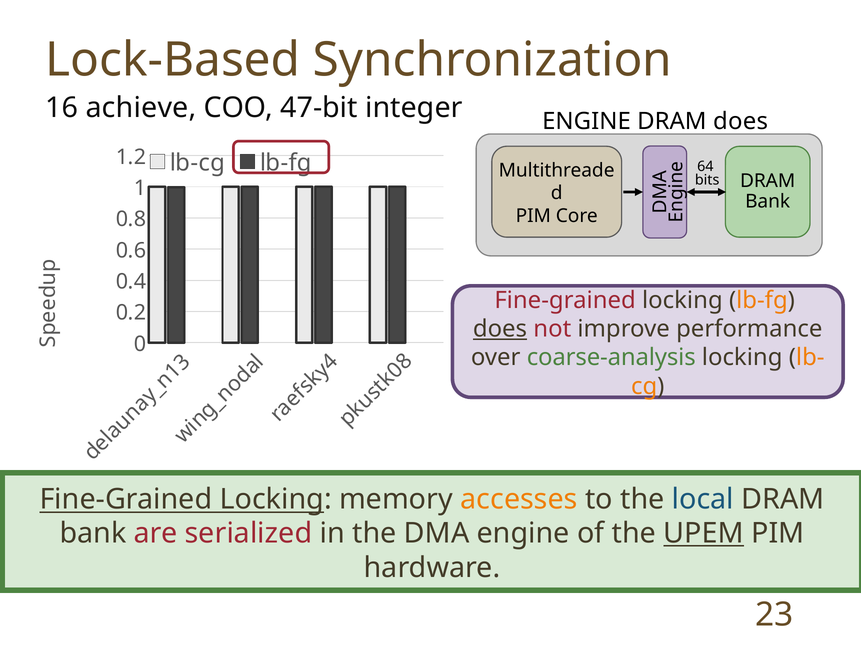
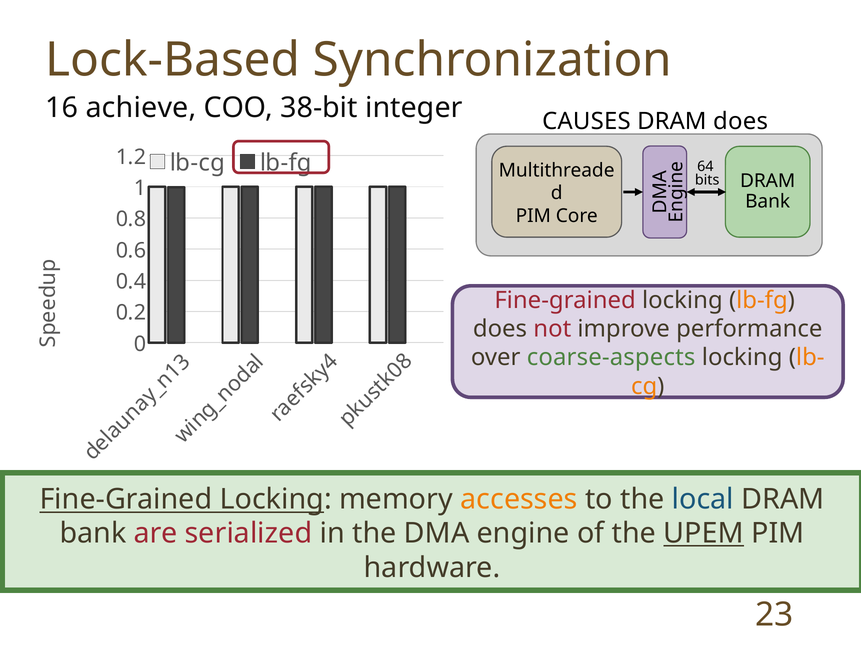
47-bit: 47-bit -> 38-bit (319, 108)
ENGINE: ENGINE -> CAUSES (586, 121)
does underline: present -> none (500, 329)
coarse-analysis: coarse-analysis -> coarse-aspects (611, 358)
